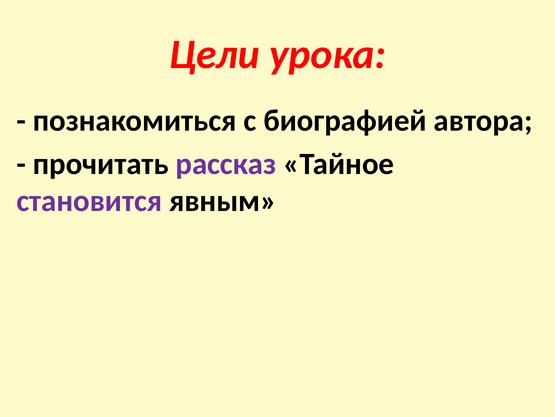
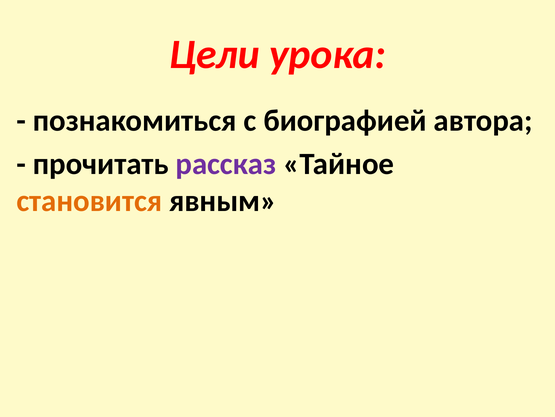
становится colour: purple -> orange (89, 201)
